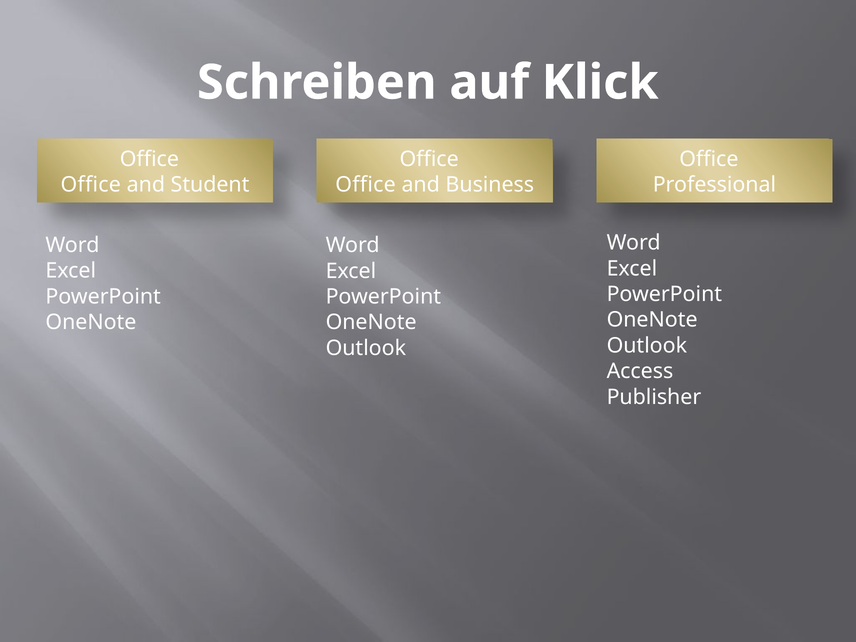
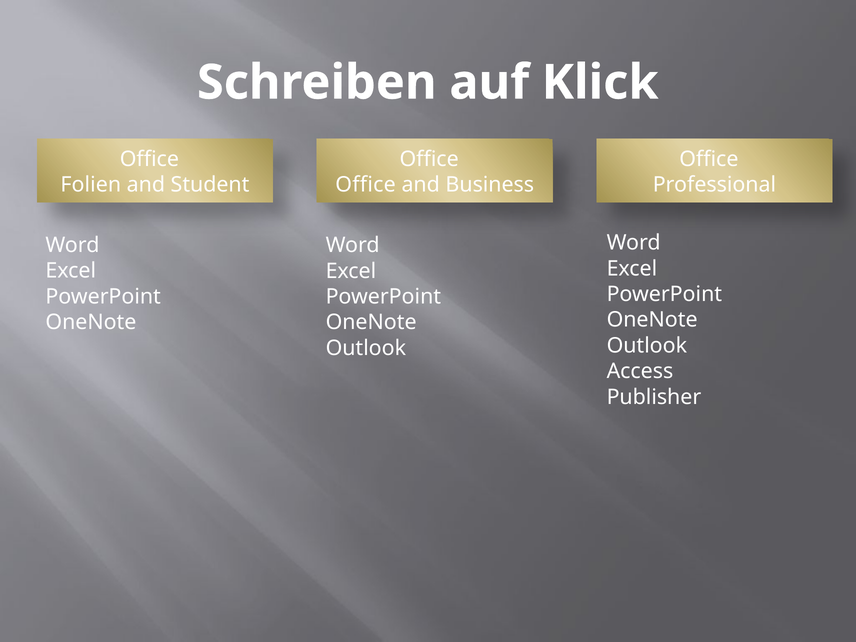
Office: Office -> Folien (91, 185)
